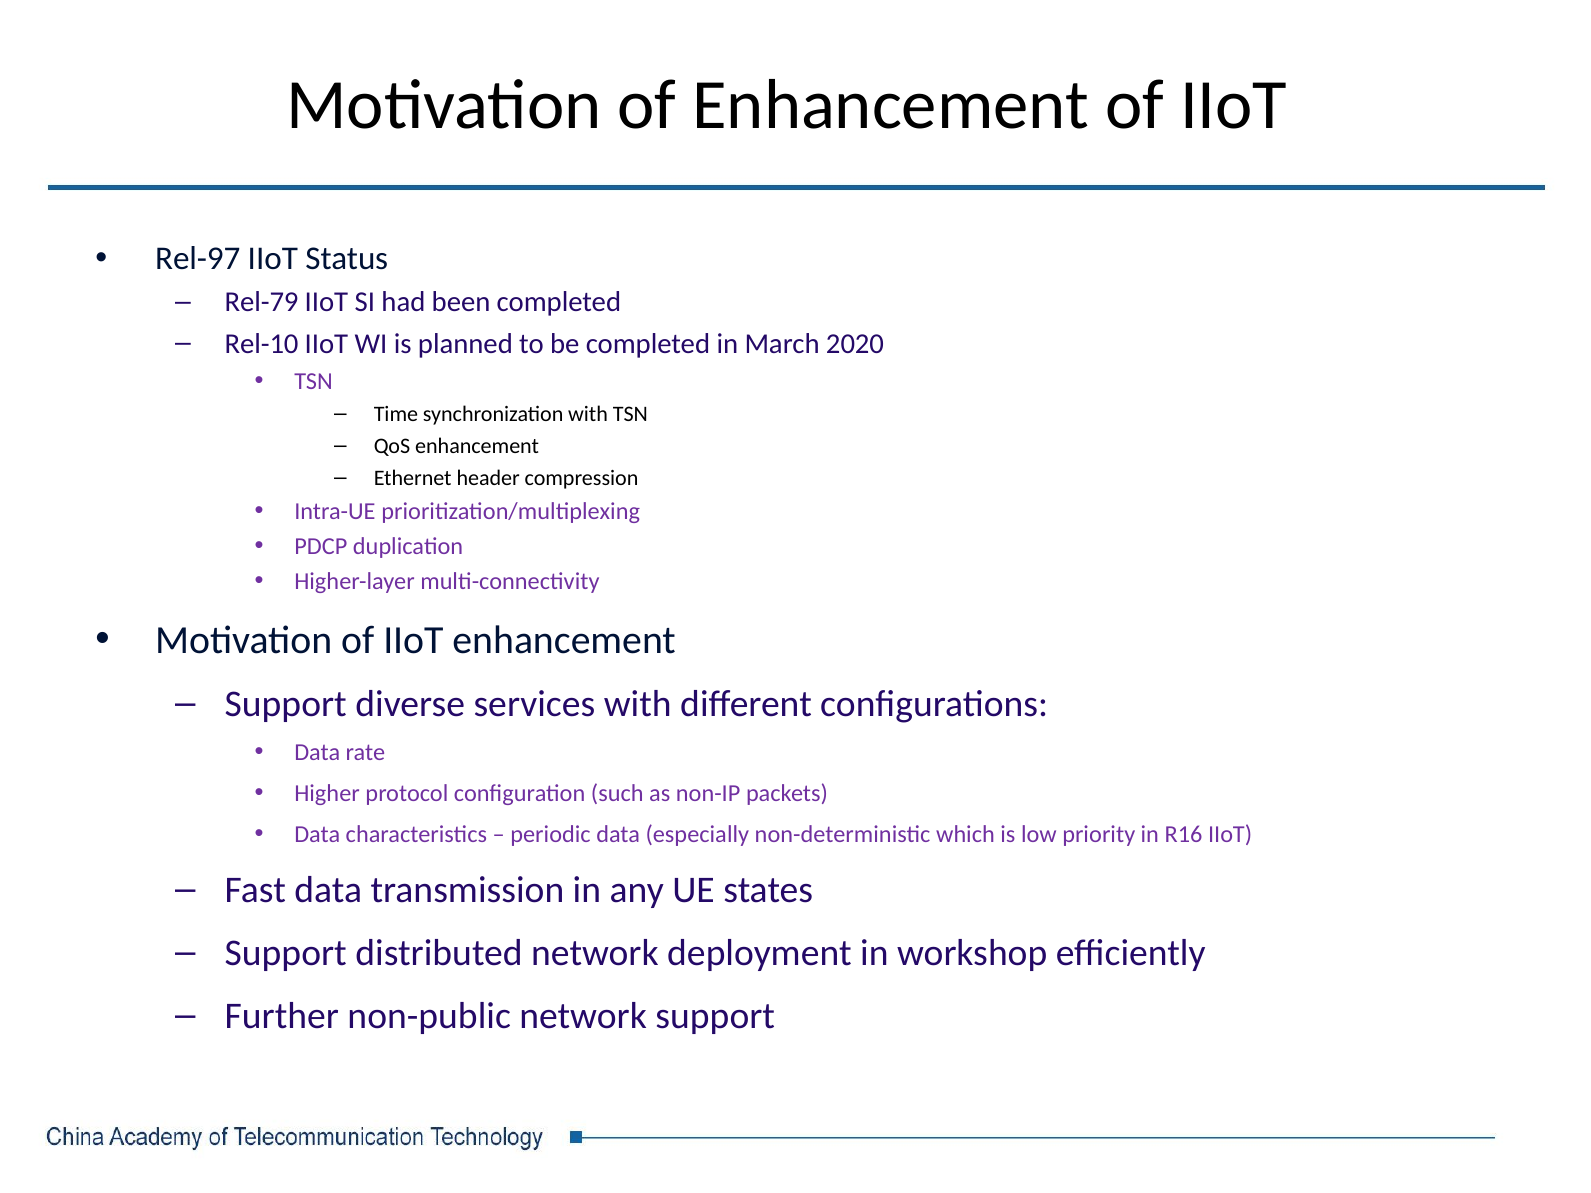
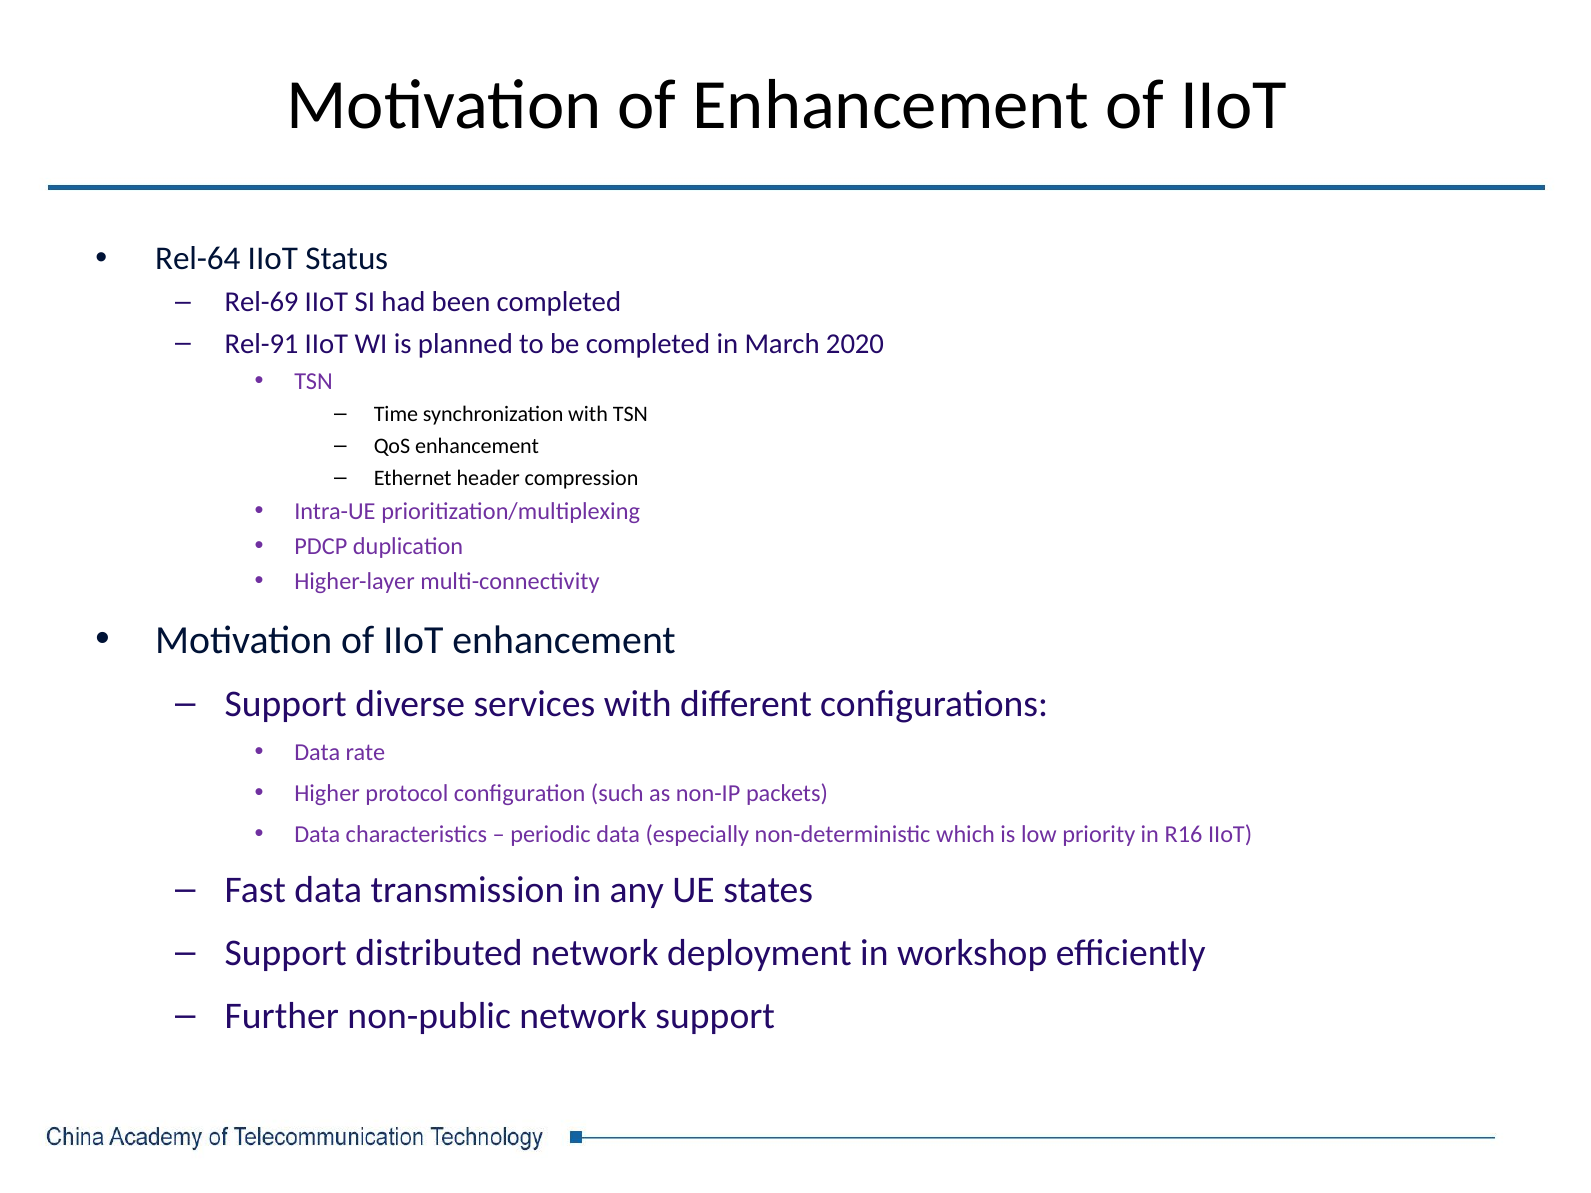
Rel-97: Rel-97 -> Rel-64 (198, 259)
Rel-79: Rel-79 -> Rel-69 (262, 303)
Rel-10: Rel-10 -> Rel-91 (262, 344)
